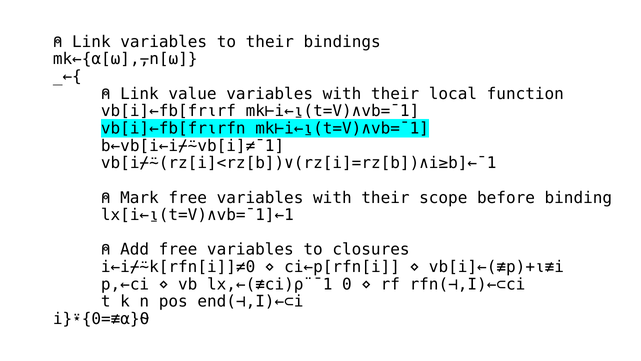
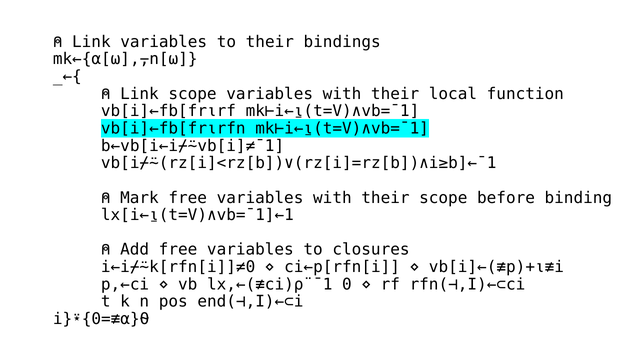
Link value: value -> scope (193, 94)
